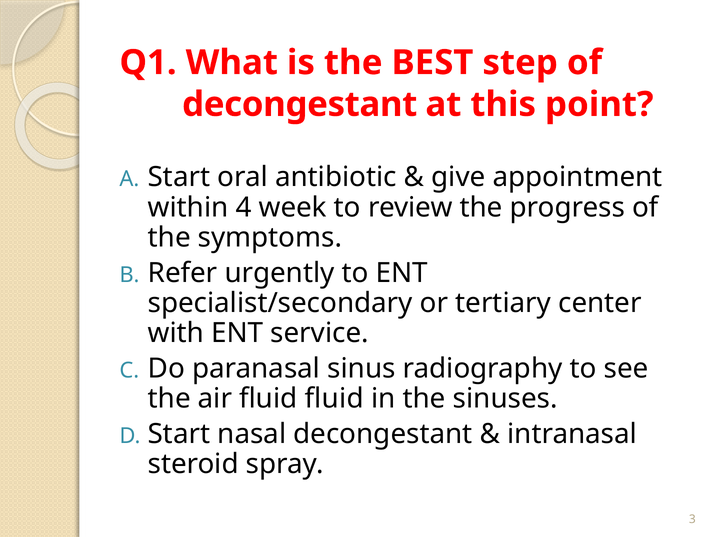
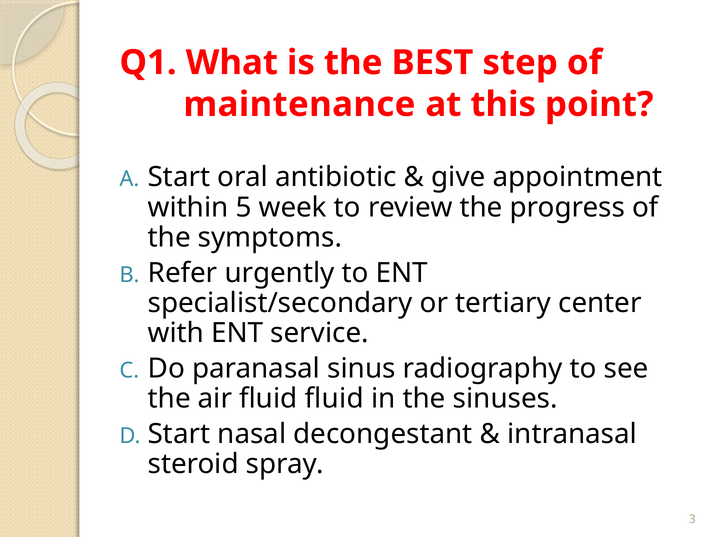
decongestant: decongestant -> maintenance (299, 104)
4: 4 -> 5 (244, 207)
